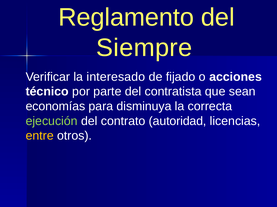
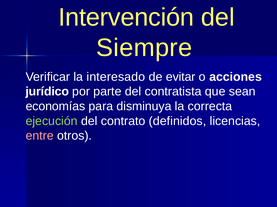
Reglamento: Reglamento -> Intervención (126, 17)
fijado: fijado -> evitar (181, 77)
técnico: técnico -> jurídico (47, 92)
autoridad: autoridad -> definidos (178, 121)
entre colour: yellow -> pink (40, 136)
